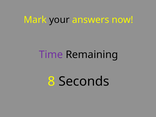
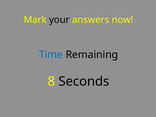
Time colour: purple -> blue (51, 55)
